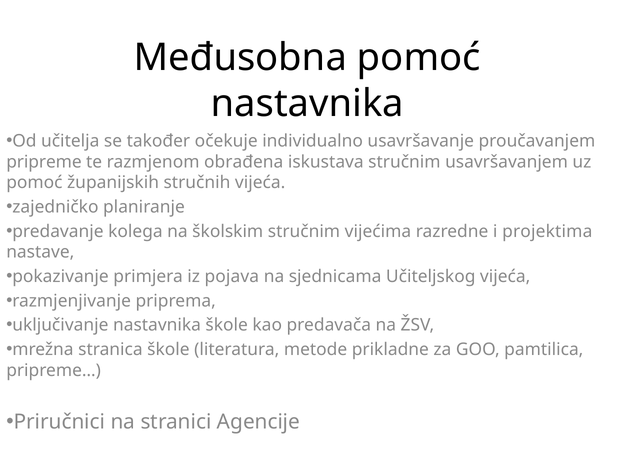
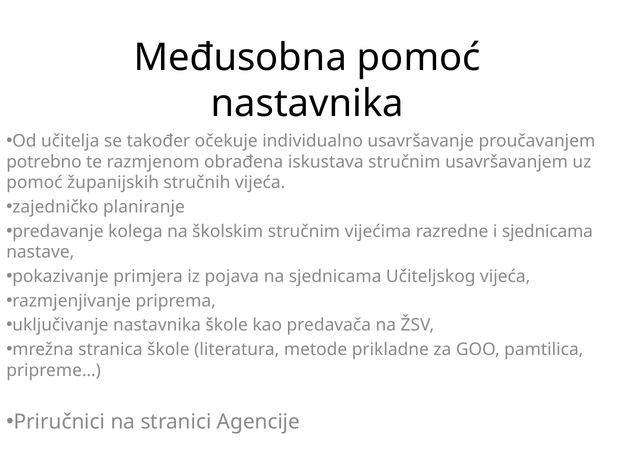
pripreme: pripreme -> potrebno (44, 162)
i projektima: projektima -> sjednicama (547, 231)
